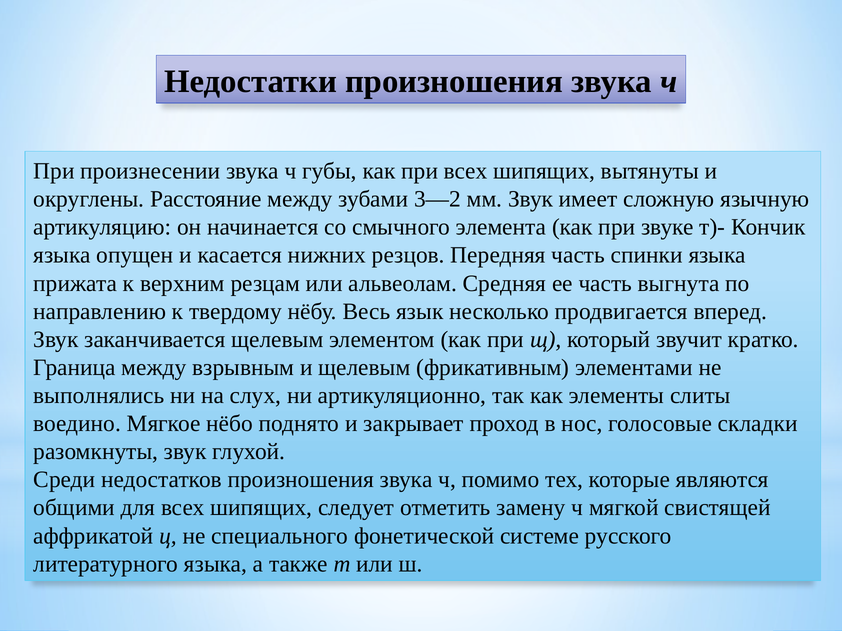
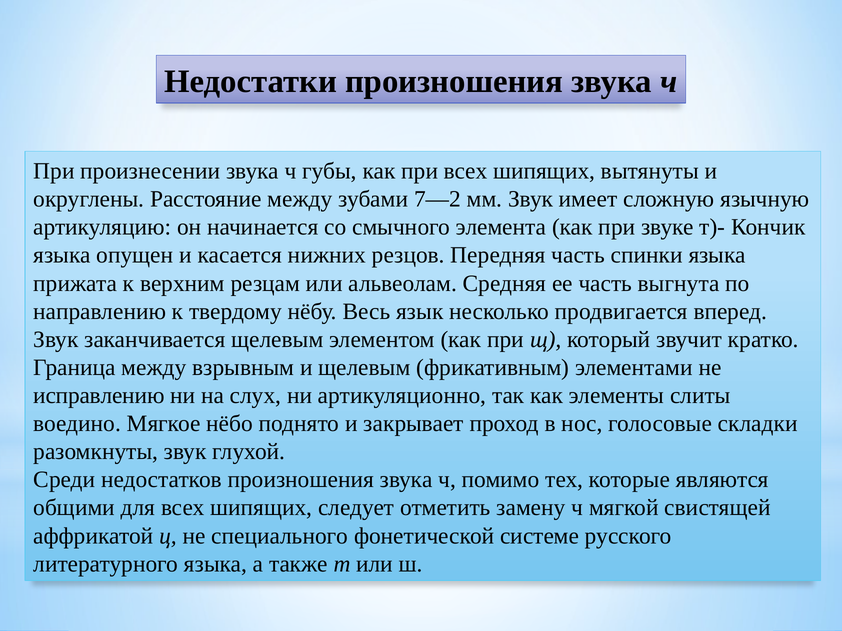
3—2: 3—2 -> 7—2 (437, 199)
выполнялись: выполнялись -> исправлению (99, 396)
